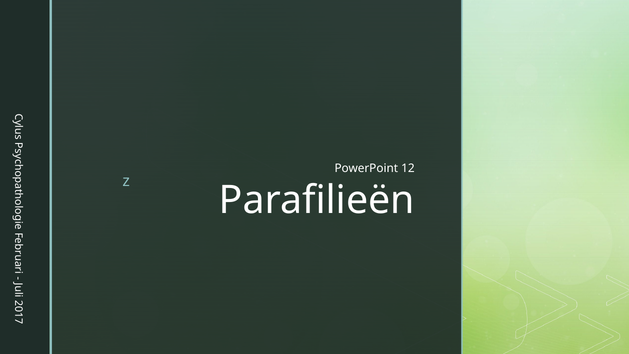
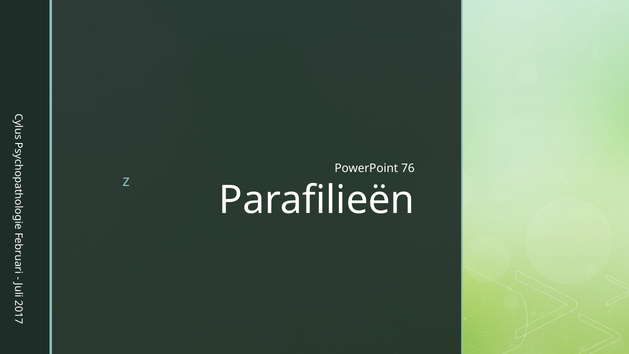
12: 12 -> 76 (408, 168)
